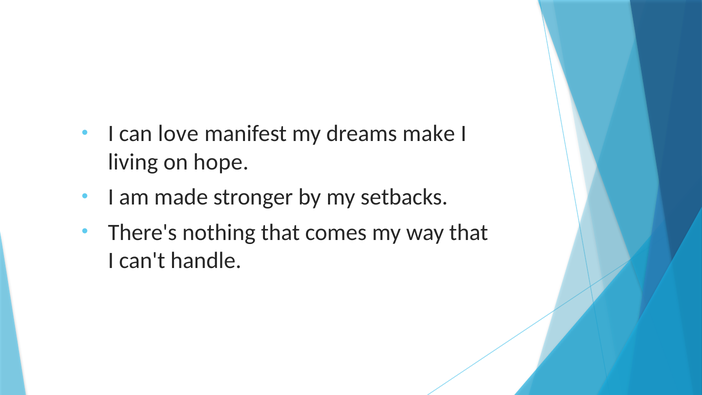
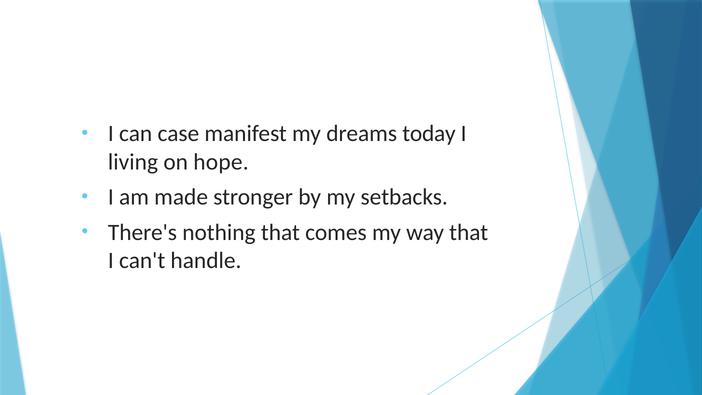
love: love -> case (178, 134)
make: make -> today (429, 134)
